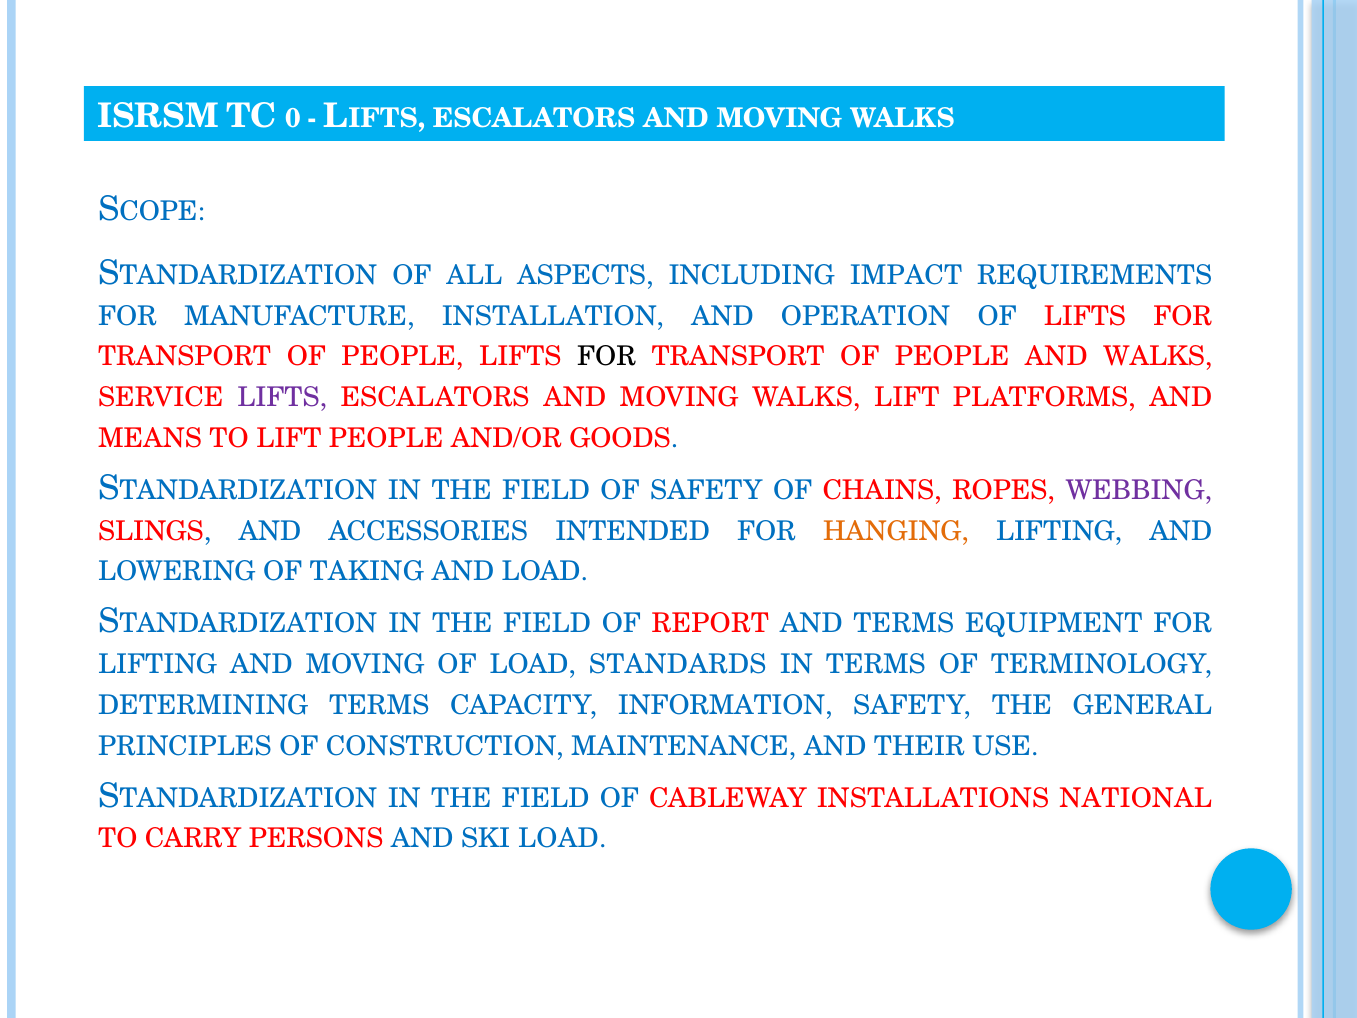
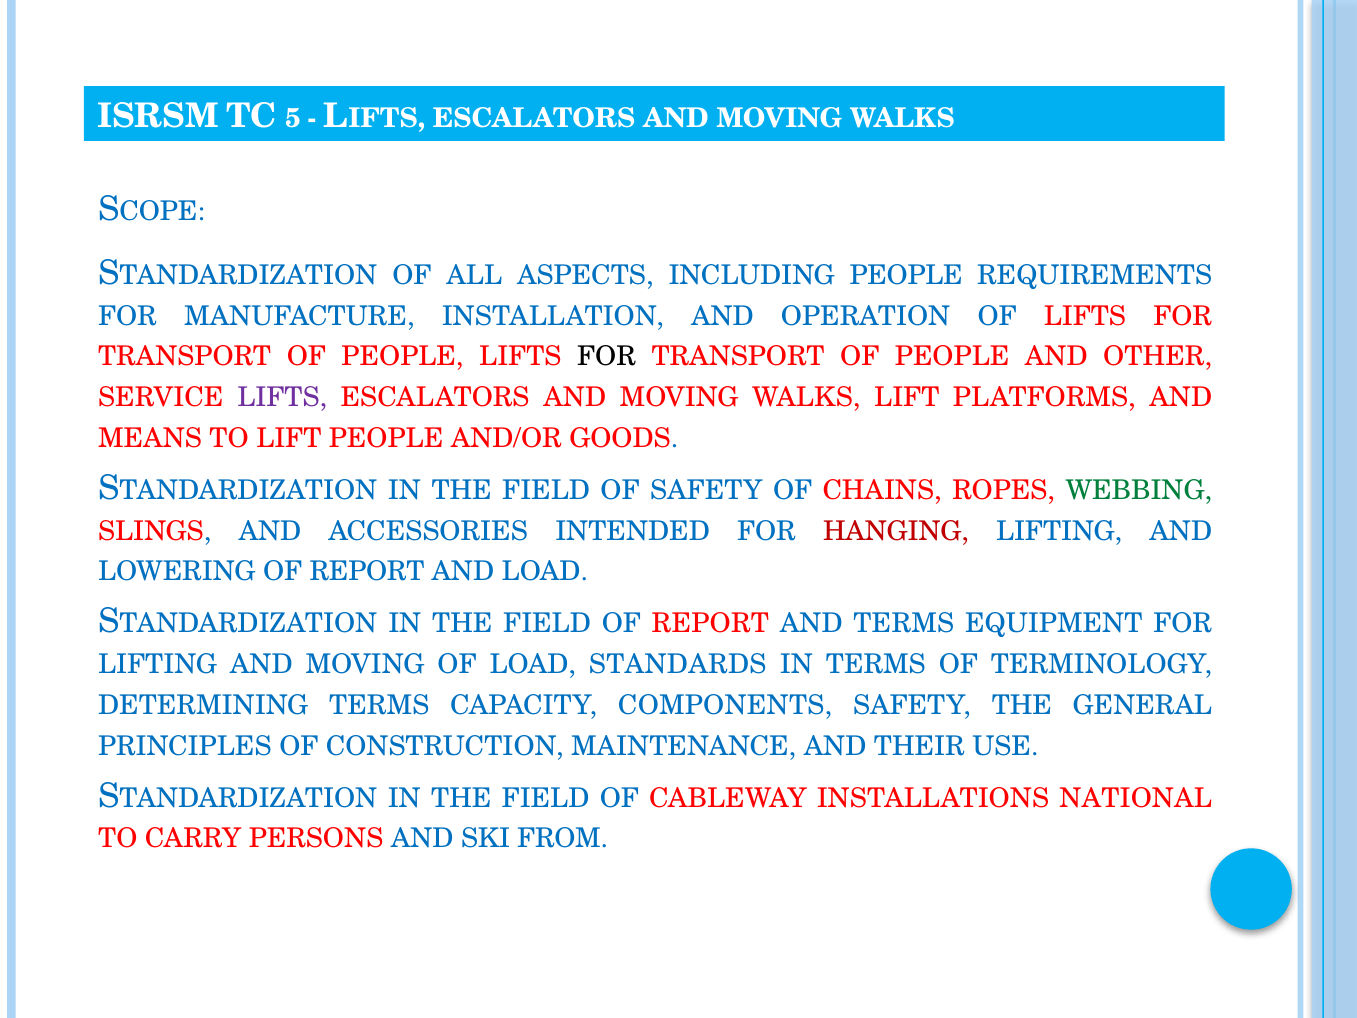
0: 0 -> 5 (293, 118)
INCLUDING IMPACT: IMPACT -> PEOPLE (906, 275)
AND WALKS: WALKS -> OTHER (1158, 357)
WEBBING colour: purple -> green (1139, 490)
HANGING colour: orange -> red (896, 531)
LOWERING OF TAKING: TAKING -> REPORT (367, 572)
INFORMATION: INFORMATION -> COMPONENTS (725, 705)
SKI LOAD: LOAD -> FROM (563, 839)
